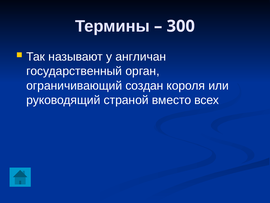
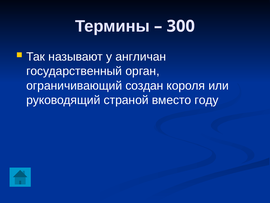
всех: всех -> году (207, 100)
